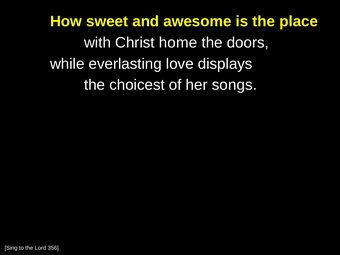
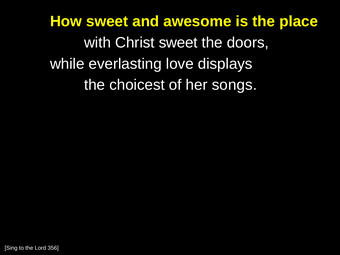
Christ home: home -> sweet (178, 43)
